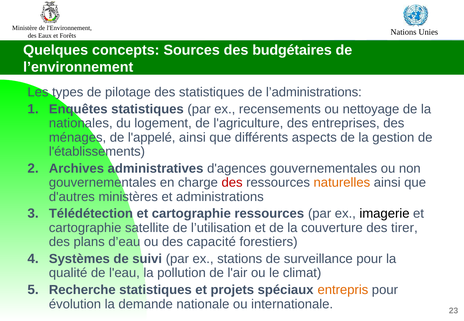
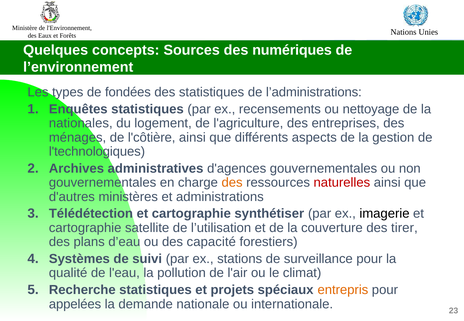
budgétaires: budgétaires -> numériques (292, 50)
pilotage: pilotage -> fondées (128, 92)
l'appelé: l'appelé -> l'côtière (152, 137)
l'établissements: l'établissements -> l'technologiques (97, 152)
des colour: red -> orange (232, 183)
naturelles colour: orange -> red (342, 183)
cartographie ressources: ressources -> synthétiser (269, 214)
évolution: évolution -> appelées (75, 304)
